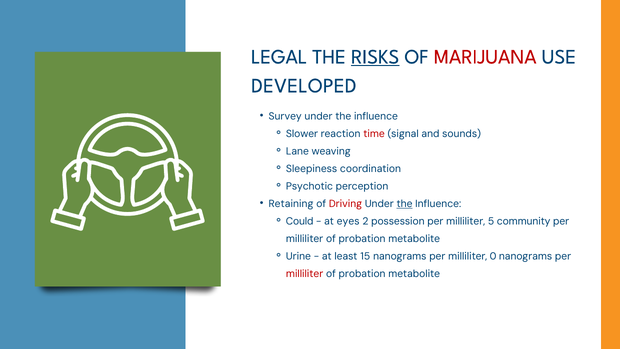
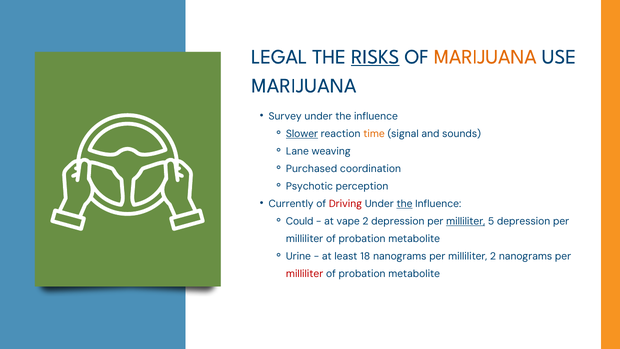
MARIJUANA colour: red -> orange (485, 57)
DEVELOPED: DEVELOPED -> MARIJUANA (304, 86)
Slower underline: none -> present (302, 134)
time colour: red -> orange (374, 134)
Sleepiness: Sleepiness -> Purchased (312, 169)
Retaining: Retaining -> Currently (291, 204)
eyes: eyes -> vape (348, 221)
2 possession: possession -> depression (398, 221)
milliliter underline: none -> present (466, 221)
5 community: community -> depression (524, 221)
15: 15 -> 18 (365, 256)
milliliter 0: 0 -> 2 (493, 256)
